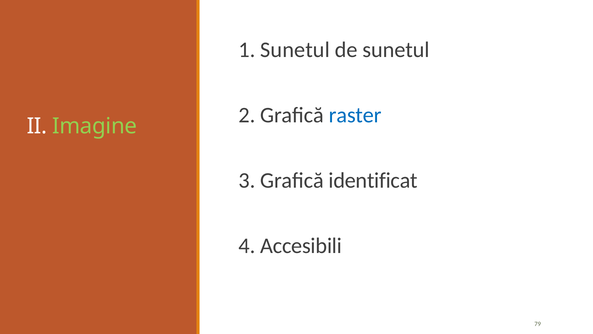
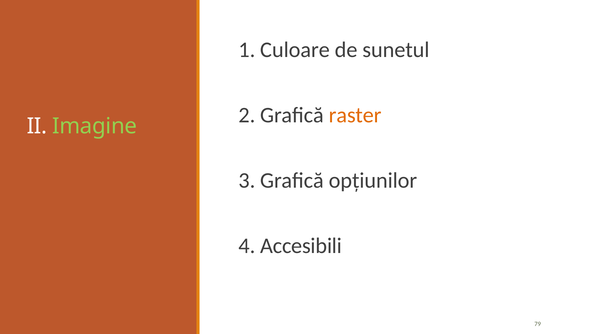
1 Sunetul: Sunetul -> Culoare (295, 50)
raster colour: blue -> orange (355, 115)
identificat: identificat -> opțiunilor (373, 180)
